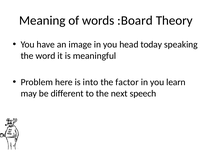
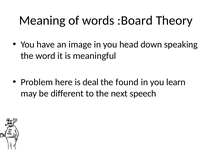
today: today -> down (151, 44)
into: into -> deal (91, 82)
factor: factor -> found (127, 82)
